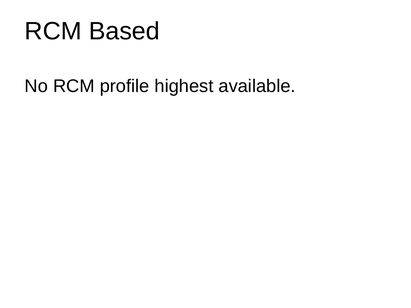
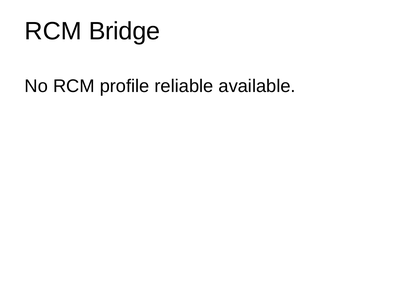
Based: Based -> Bridge (124, 31)
highest: highest -> reliable (184, 86)
